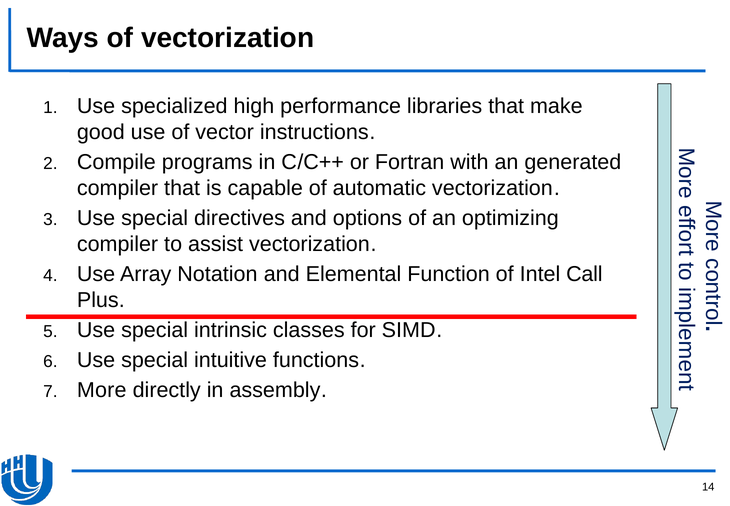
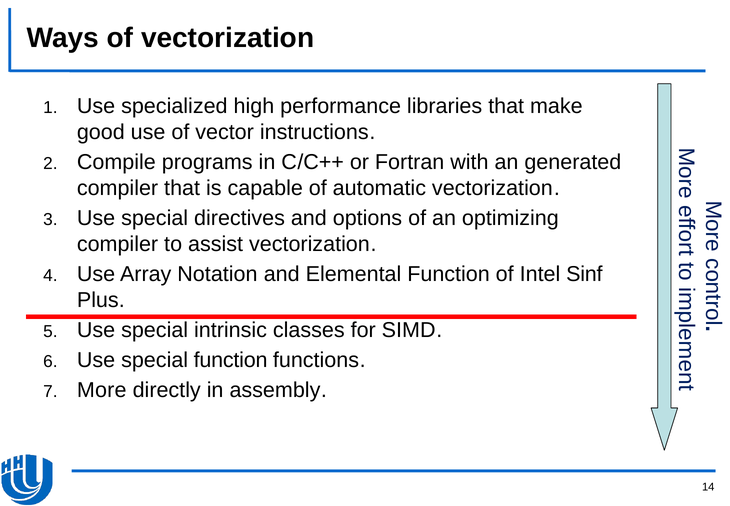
Call: Call -> Sinf (584, 274)
special intuitive: intuitive -> function (231, 360)
